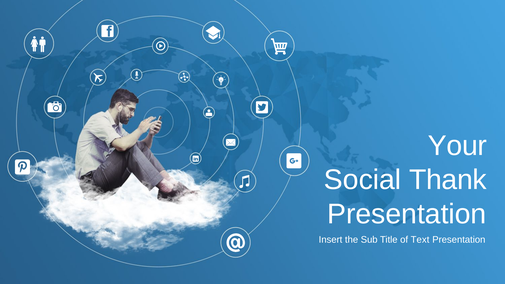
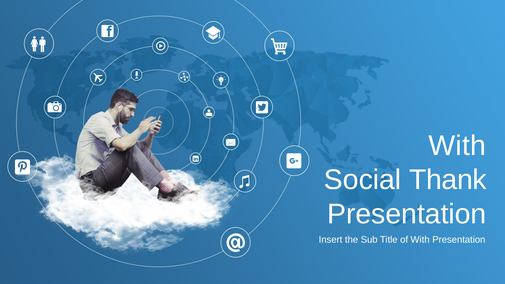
Your: Your -> With (457, 146)
of Text: Text -> With (420, 240)
